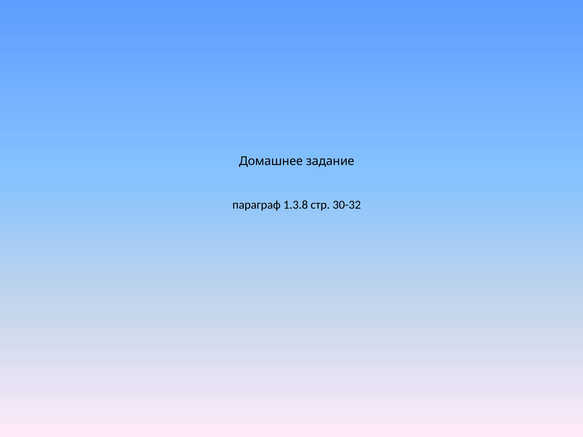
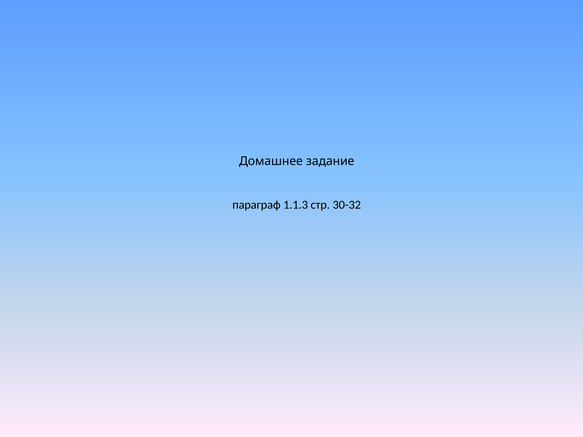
1.3.8: 1.3.8 -> 1.1.3 (296, 205)
